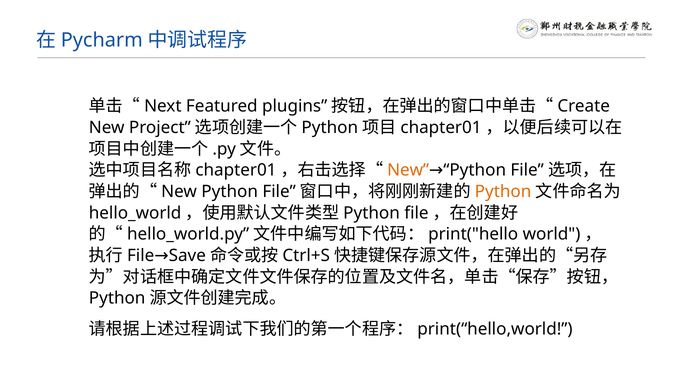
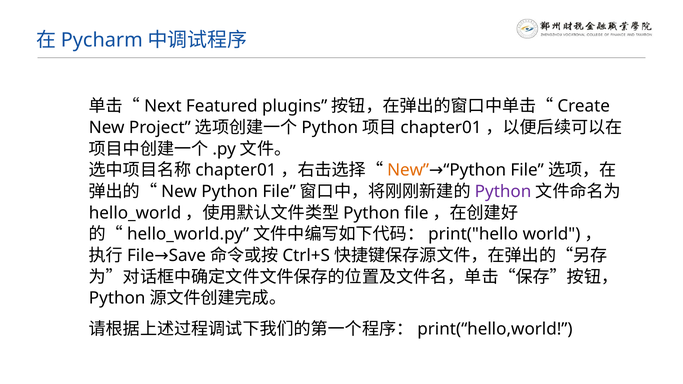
Python colour: orange -> purple (503, 192)
